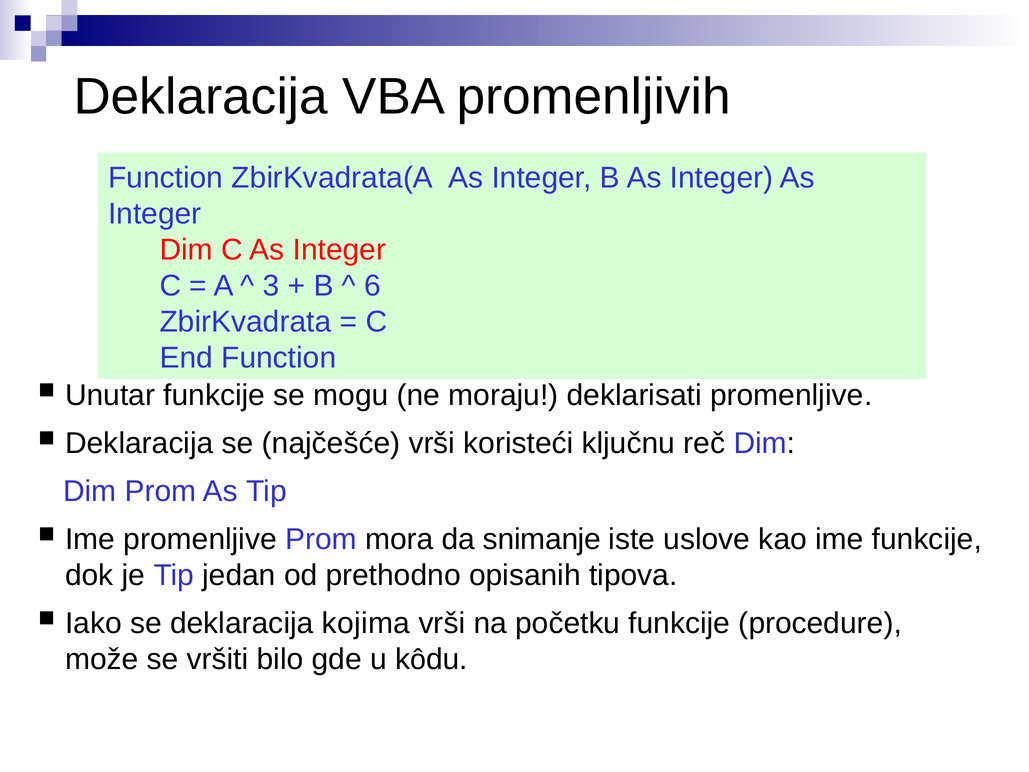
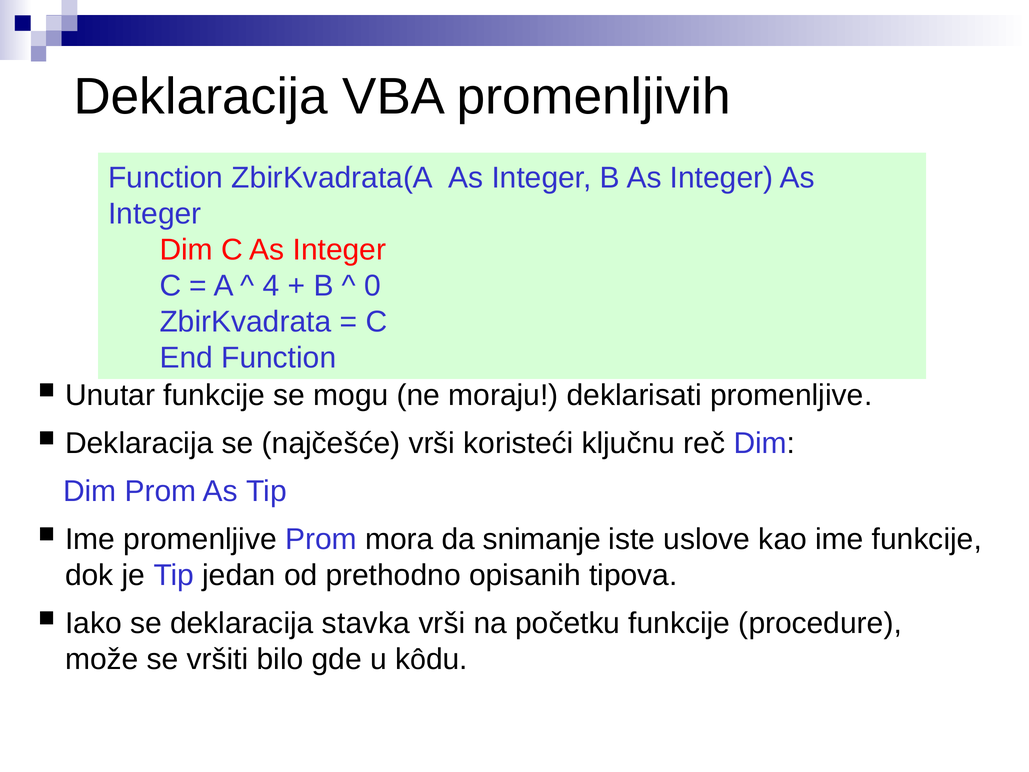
3: 3 -> 4 (271, 286)
6: 6 -> 0 (373, 286)
kojima: kojima -> stavka (366, 623)
